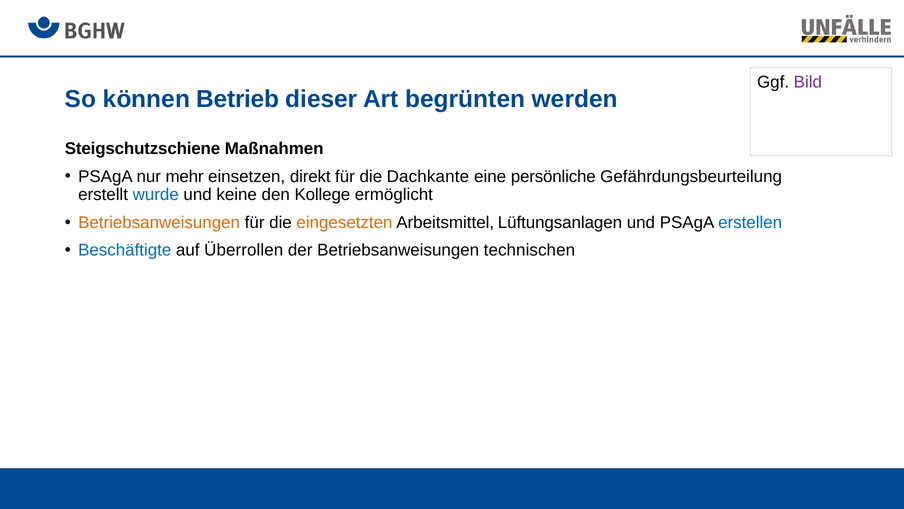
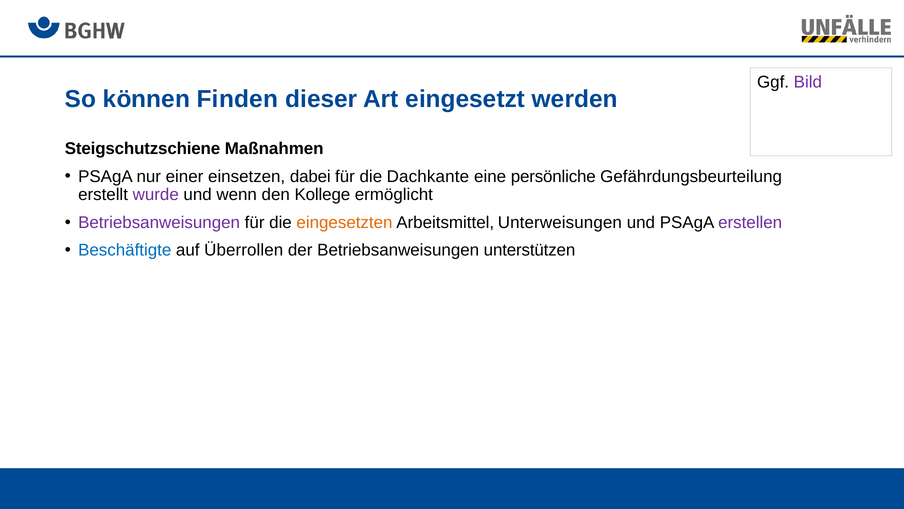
Betrieb: Betrieb -> Finden (237, 99)
begrünten: begrünten -> eingesetzt (465, 99)
mehr: mehr -> einer (185, 176)
direkt: direkt -> dabei (310, 176)
wurde colour: blue -> purple (156, 195)
keine: keine -> wenn (237, 195)
Betriebsanweisungen colour: orange -> purple (159, 222)
Lüftungsanlagen: Lüftungsanlagen -> Unterweisungen (560, 222)
erstellen colour: blue -> purple (750, 222)
technischen: technischen -> unterstützen (530, 250)
